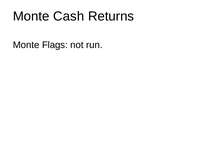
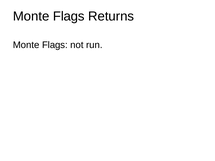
Cash: Cash -> Flags (69, 16)
